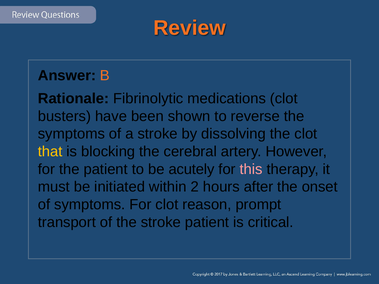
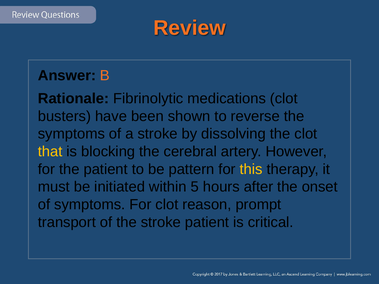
acutely: acutely -> pattern (191, 169)
this colour: pink -> yellow (251, 169)
2: 2 -> 5 (195, 187)
